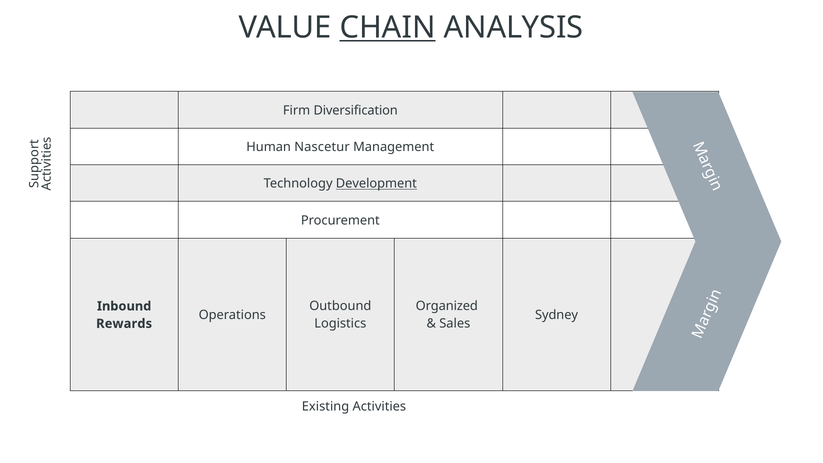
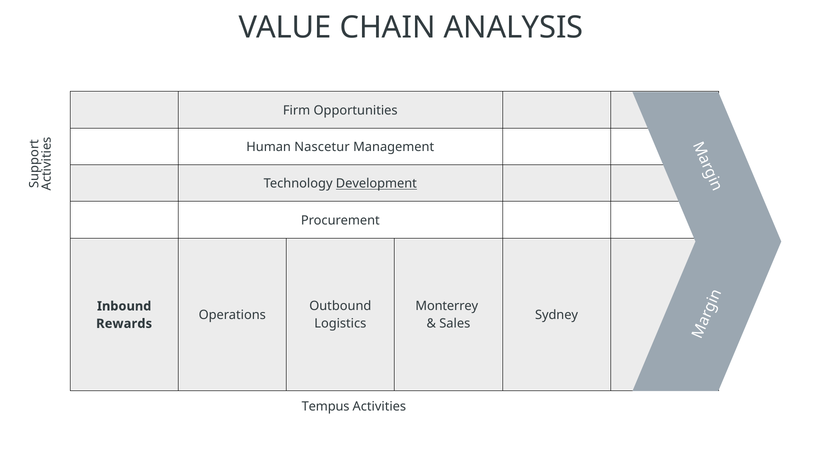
CHAIN underline: present -> none (388, 27)
Diversification: Diversification -> Opportunities (356, 110)
Organized: Organized -> Monterrey (447, 306)
Existing: Existing -> Tempus (326, 406)
